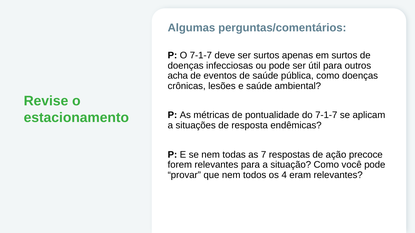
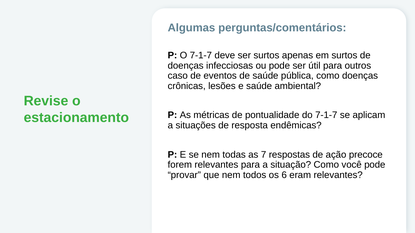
acha: acha -> caso (178, 76)
4: 4 -> 6 (284, 175)
